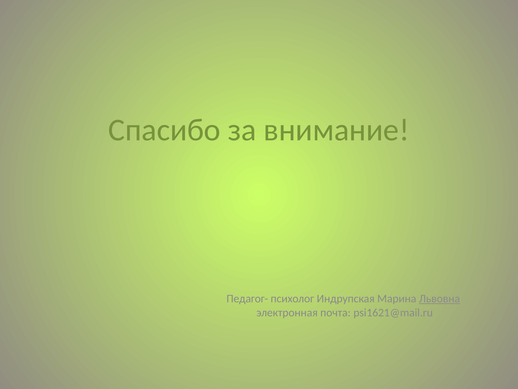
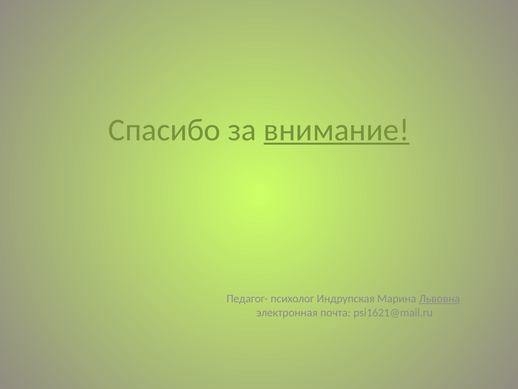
внимание underline: none -> present (336, 130)
